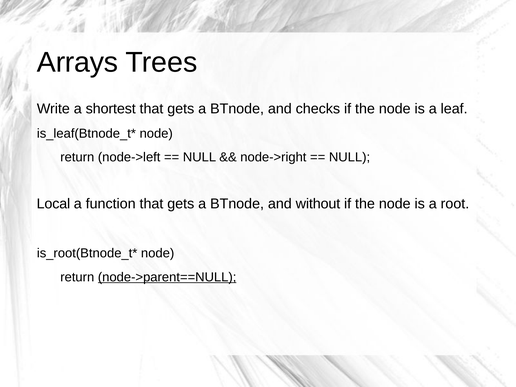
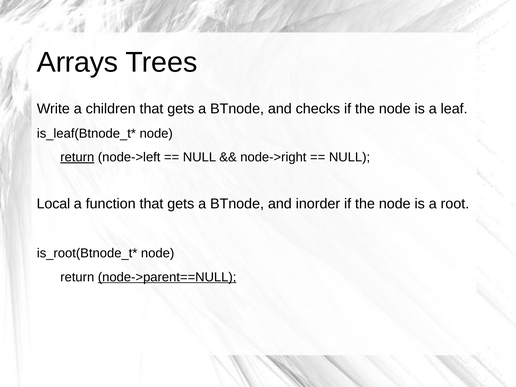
shortest: shortest -> children (111, 109)
return underline: none -> present (77, 157)
without: without -> inorder (318, 204)
